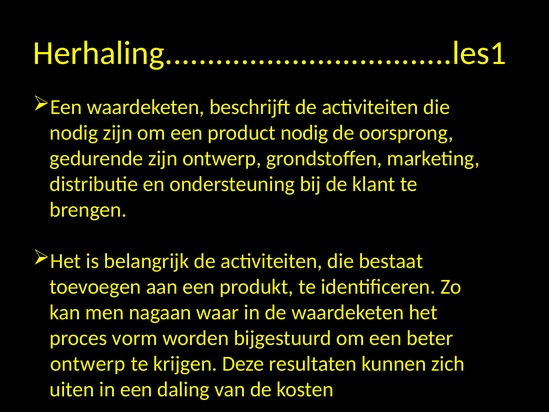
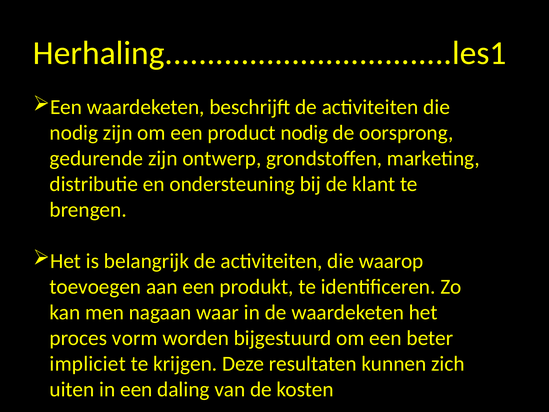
bestaat: bestaat -> waarop (391, 261)
ontwerp: ontwerp -> impliciet (88, 363)
